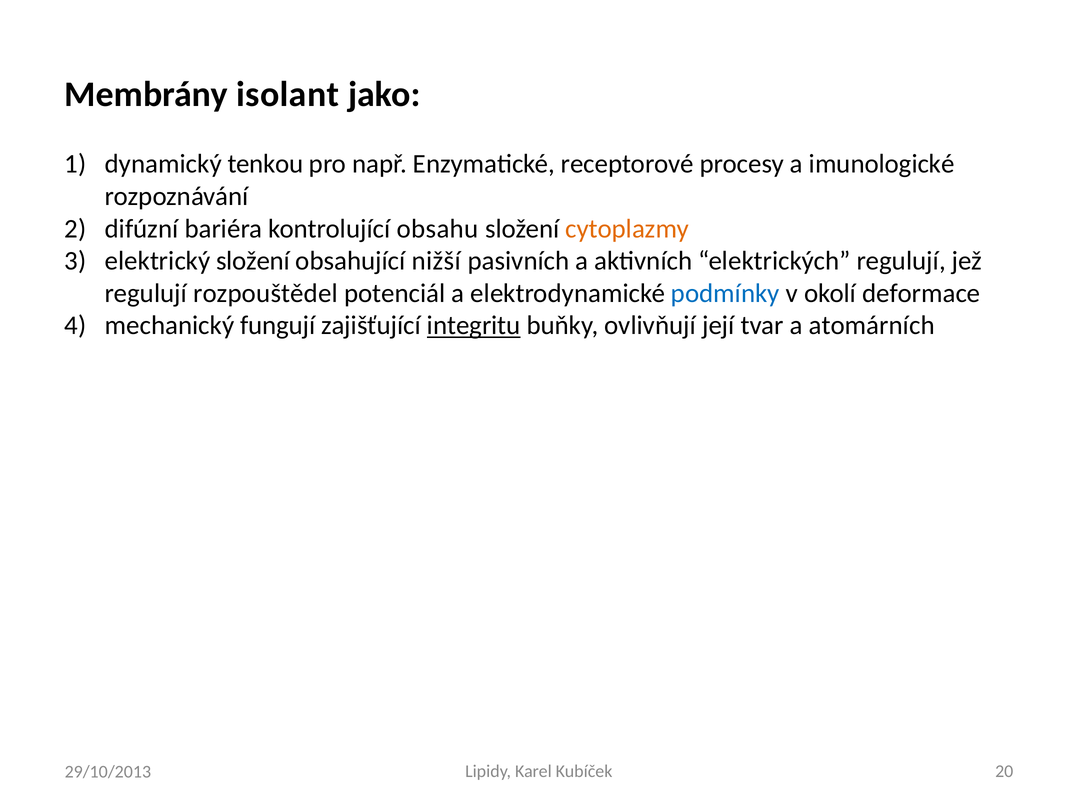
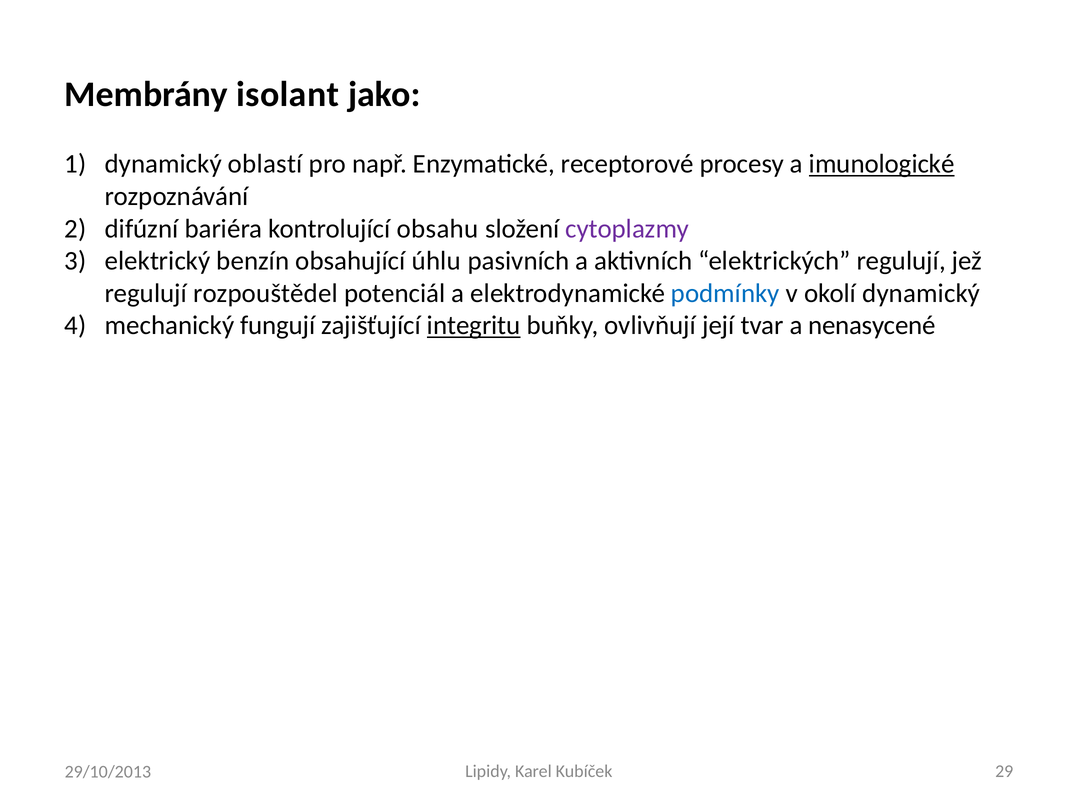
tenkou: tenkou -> oblastí (265, 164)
imunologické underline: none -> present (882, 164)
cytoplazmy colour: orange -> purple (627, 229)
elektrický složení: složení -> benzín (253, 261)
nižší: nižší -> úhlu (436, 261)
okolí deformace: deformace -> dynamický (921, 293)
atomárních: atomárních -> nenasycené (872, 326)
20: 20 -> 29 (1004, 772)
